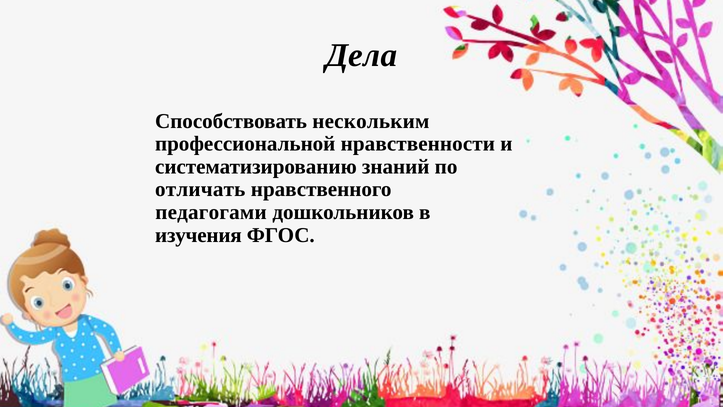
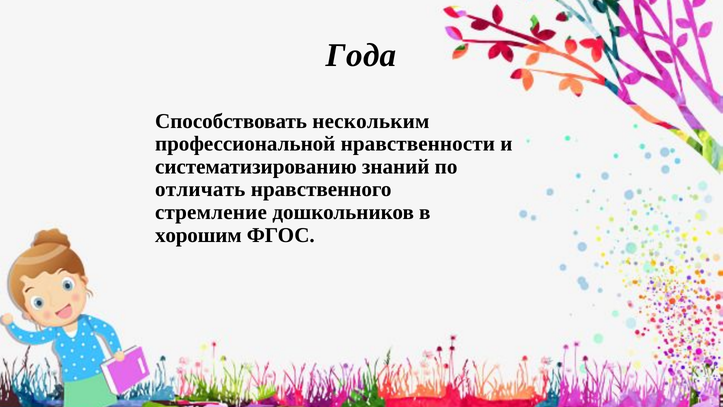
Дела: Дела -> Года (361, 55)
педагогами: педагогами -> стремление (211, 212)
изучения: изучения -> хорошим (198, 235)
